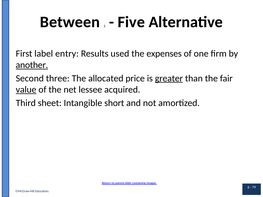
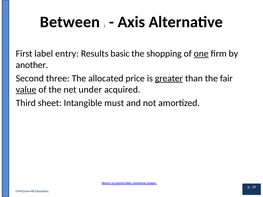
Five: Five -> Axis (131, 22)
used: used -> basic (120, 54)
expenses: expenses -> shopping (164, 54)
one underline: none -> present (201, 54)
another underline: present -> none (32, 65)
lessee: lessee -> under (90, 90)
short: short -> must (114, 103)
